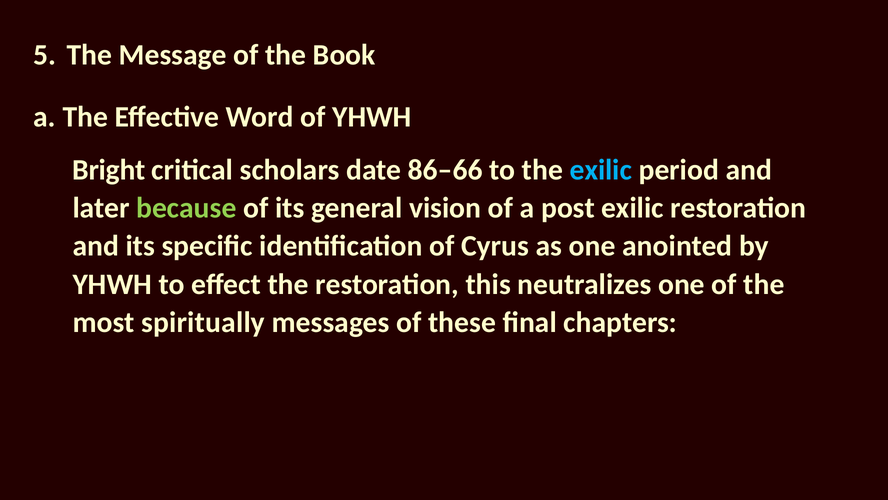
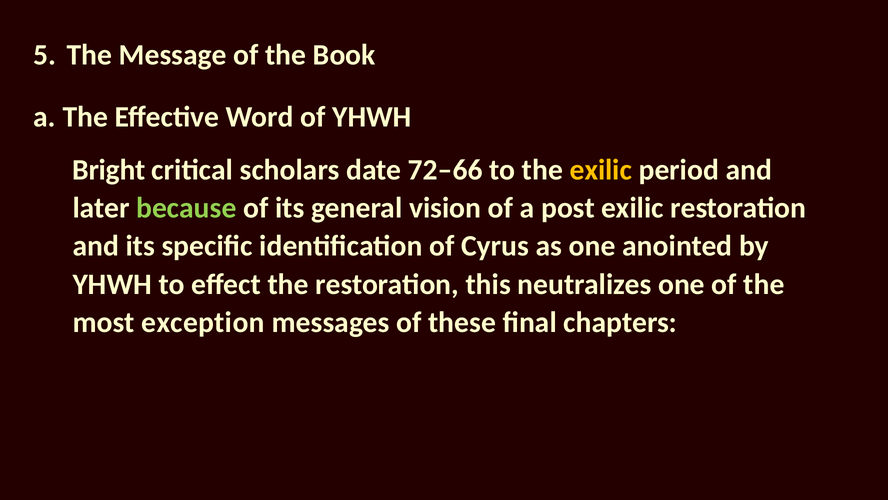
86–66: 86–66 -> 72–66 (445, 170)
exilic colour: light blue -> yellow (601, 170)
spiritually: spiritually -> exception (203, 322)
